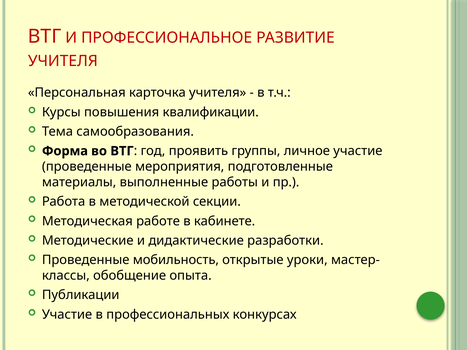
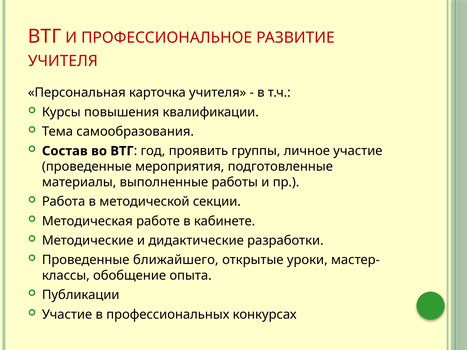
Форма: Форма -> Состав (65, 151)
мобильность: мобильность -> ближайшего (176, 260)
